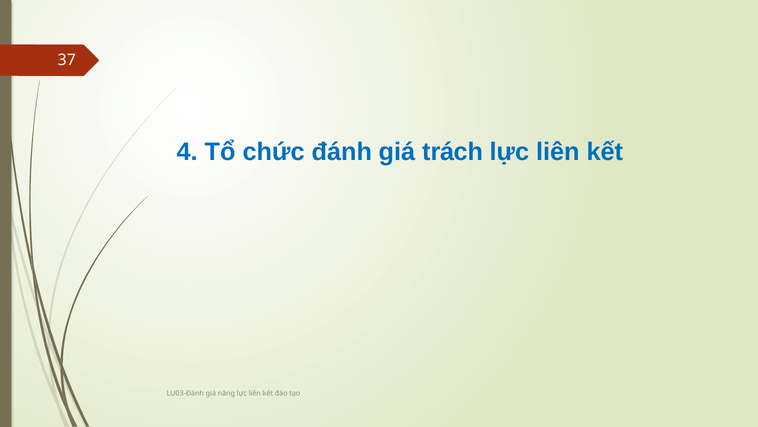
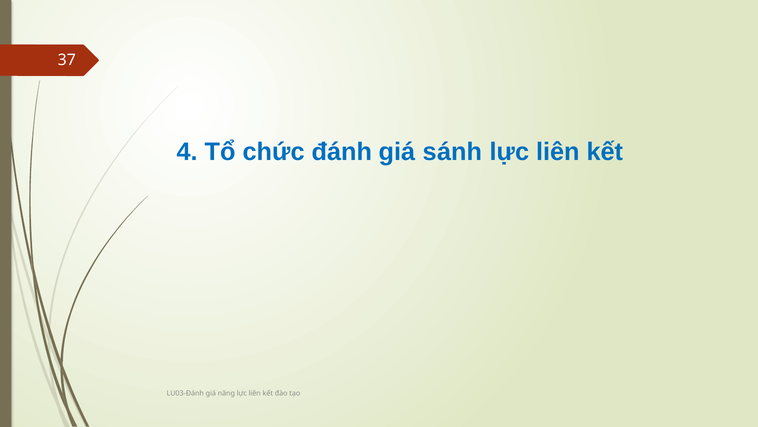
trách: trách -> sánh (453, 152)
